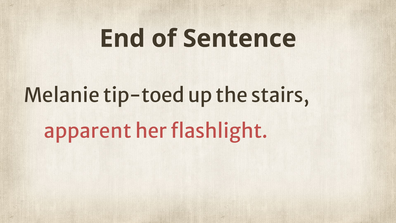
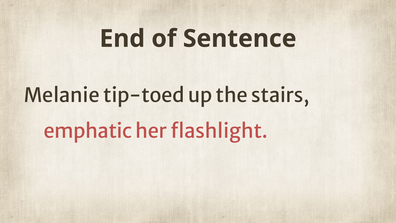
apparent: apparent -> emphatic (88, 131)
